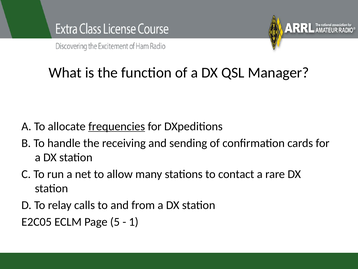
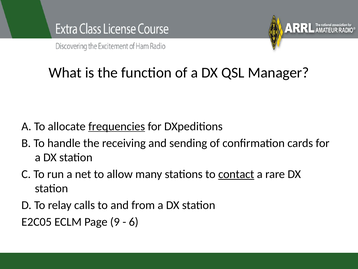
contact underline: none -> present (236, 174)
5: 5 -> 9 (115, 222)
1: 1 -> 6 (134, 222)
